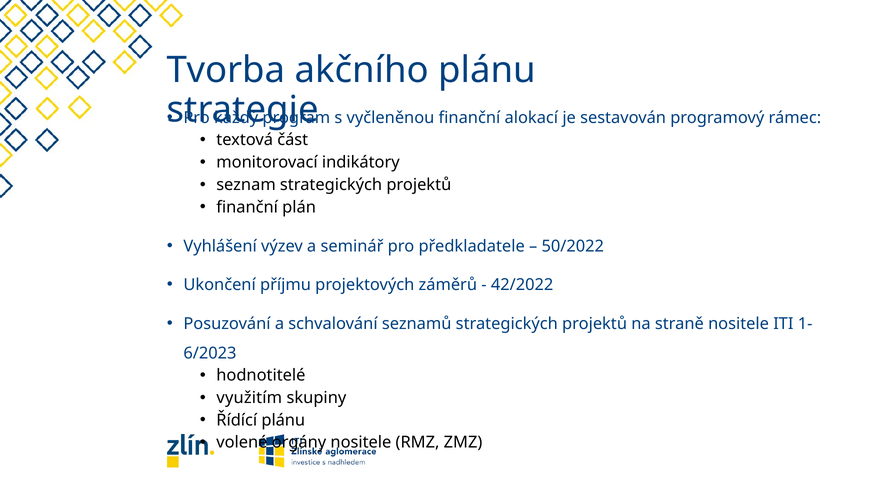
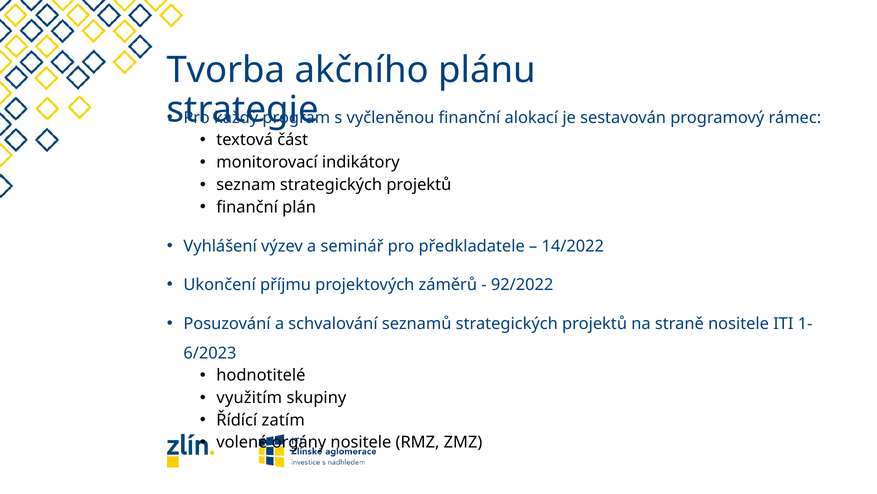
50/2022: 50/2022 -> 14/2022 (573, 246)
42/2022: 42/2022 -> 92/2022 (522, 285)
Řídící plánu: plánu -> zatím (283, 420)
